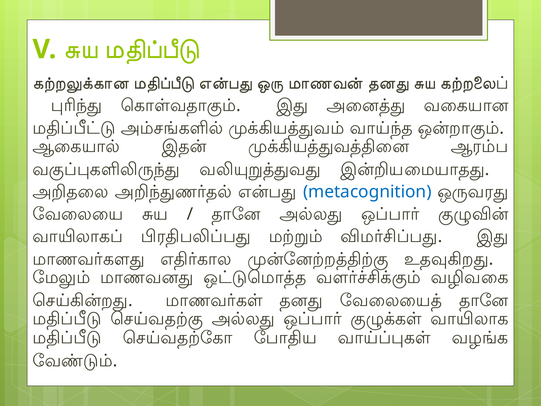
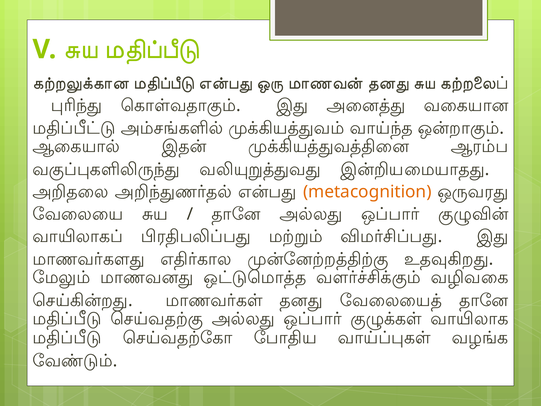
metacognition colour: blue -> orange (367, 192)
